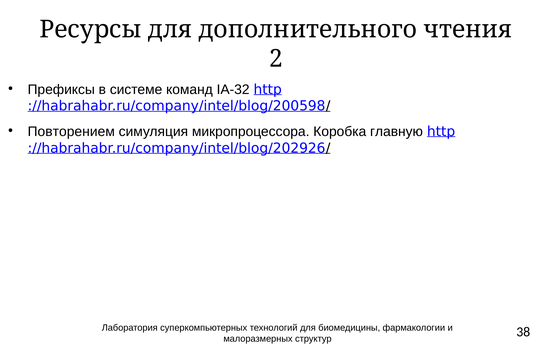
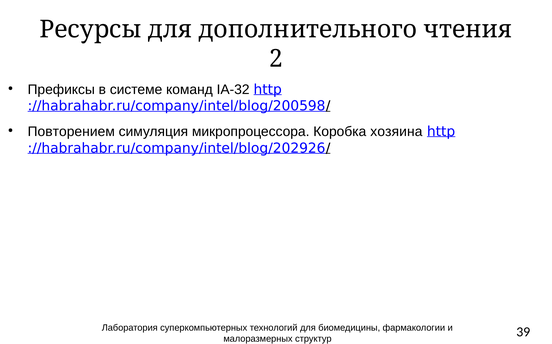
главную: главную -> хозяина (396, 131)
38: 38 -> 39 (523, 331)
